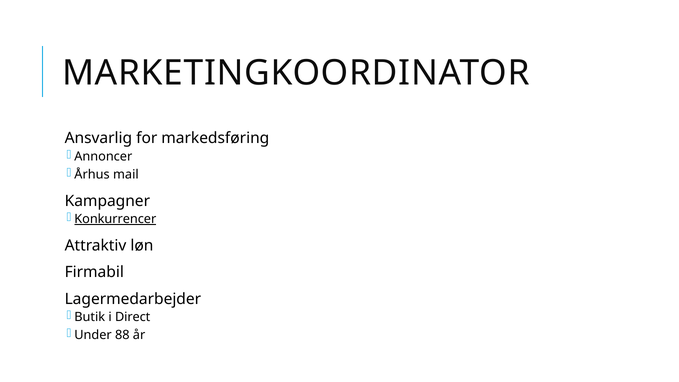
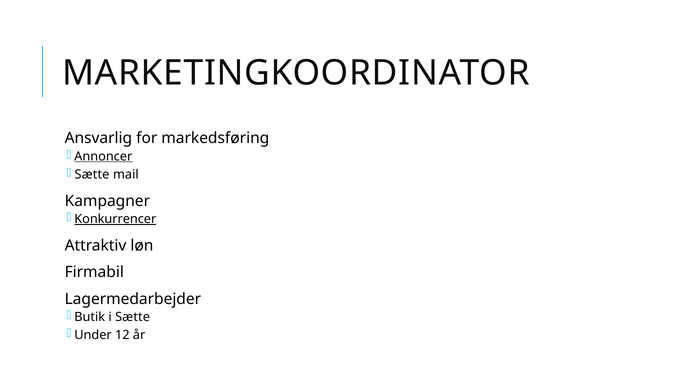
Annoncer underline: none -> present (103, 156)
Århus: Århus -> Sætte (92, 174)
i Direct: Direct -> Sætte (133, 317)
88: 88 -> 12 (122, 335)
